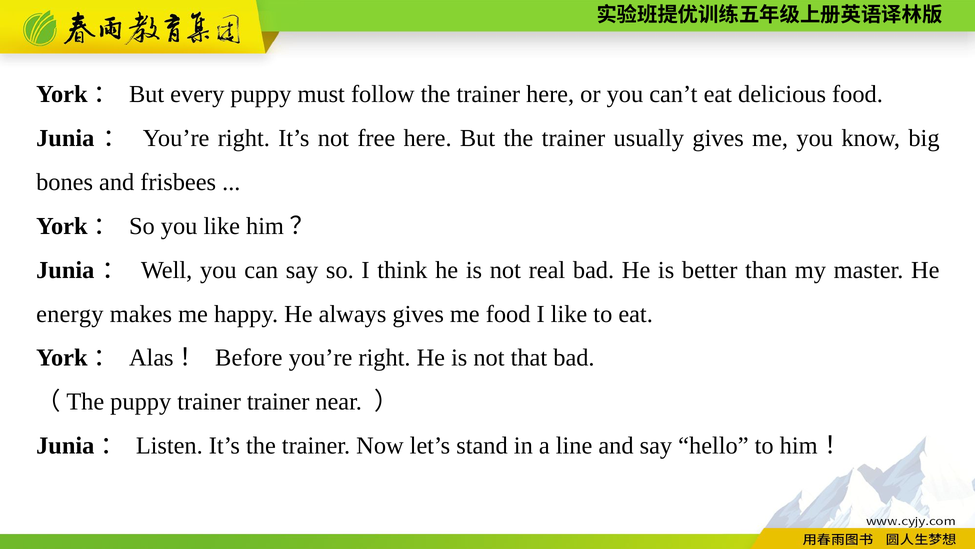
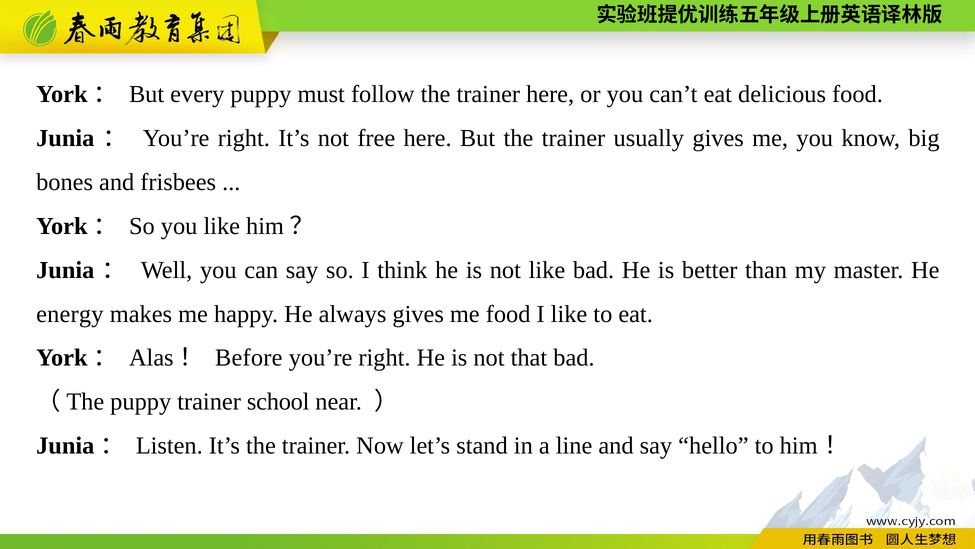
not real: real -> like (547, 270)
trainer trainer: trainer -> school (278, 401)
